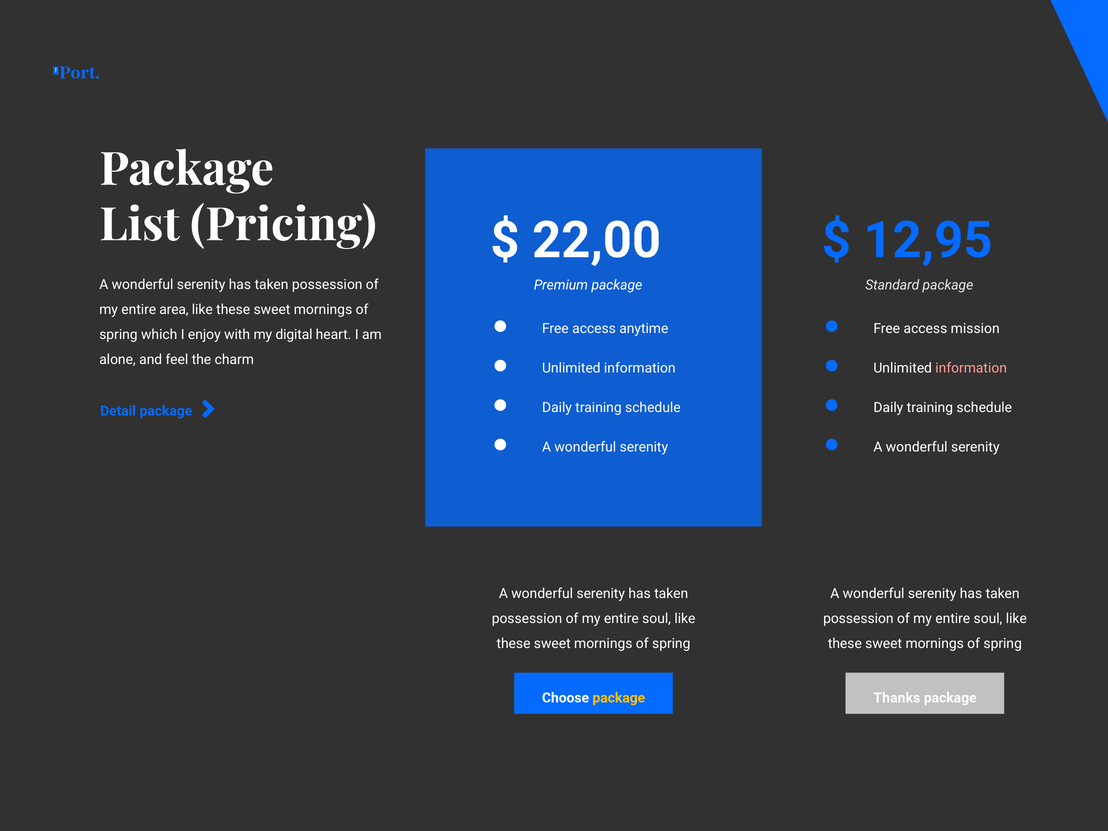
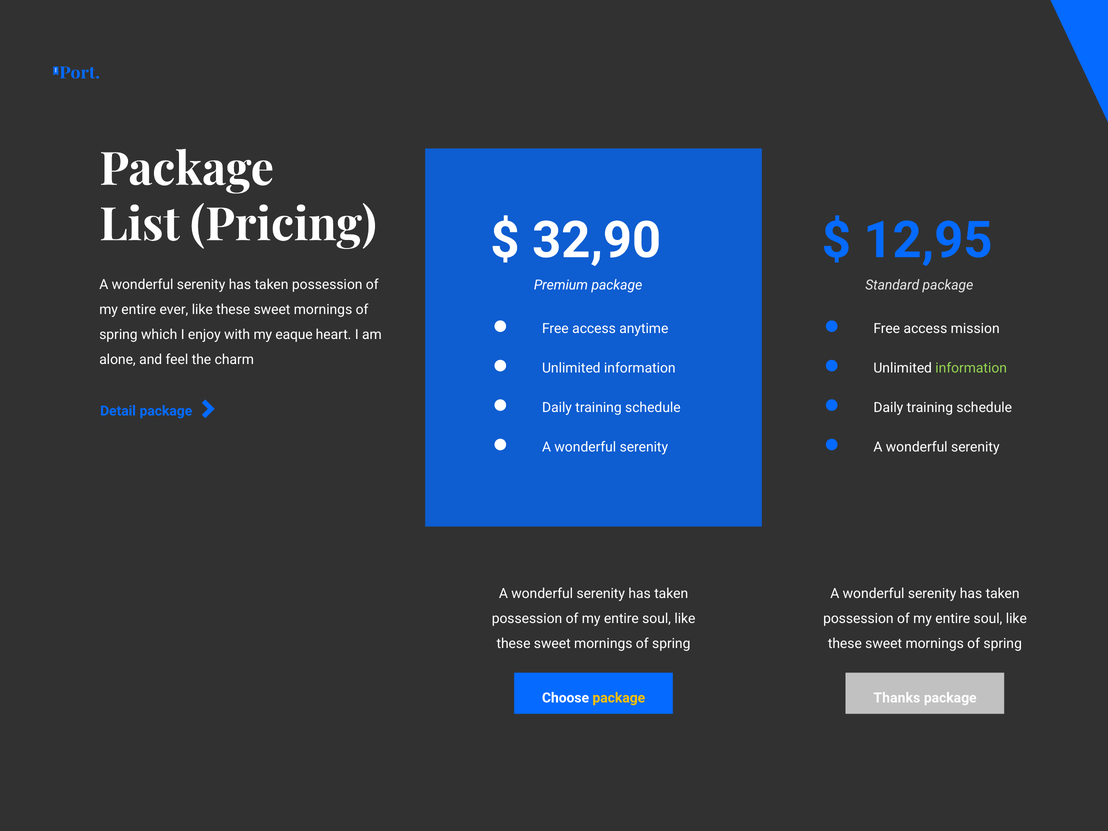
22,00: 22,00 -> 32,90 (597, 240)
area: area -> ever (174, 310)
digital: digital -> eaque (294, 335)
information colour: pink -> light green (971, 368)
